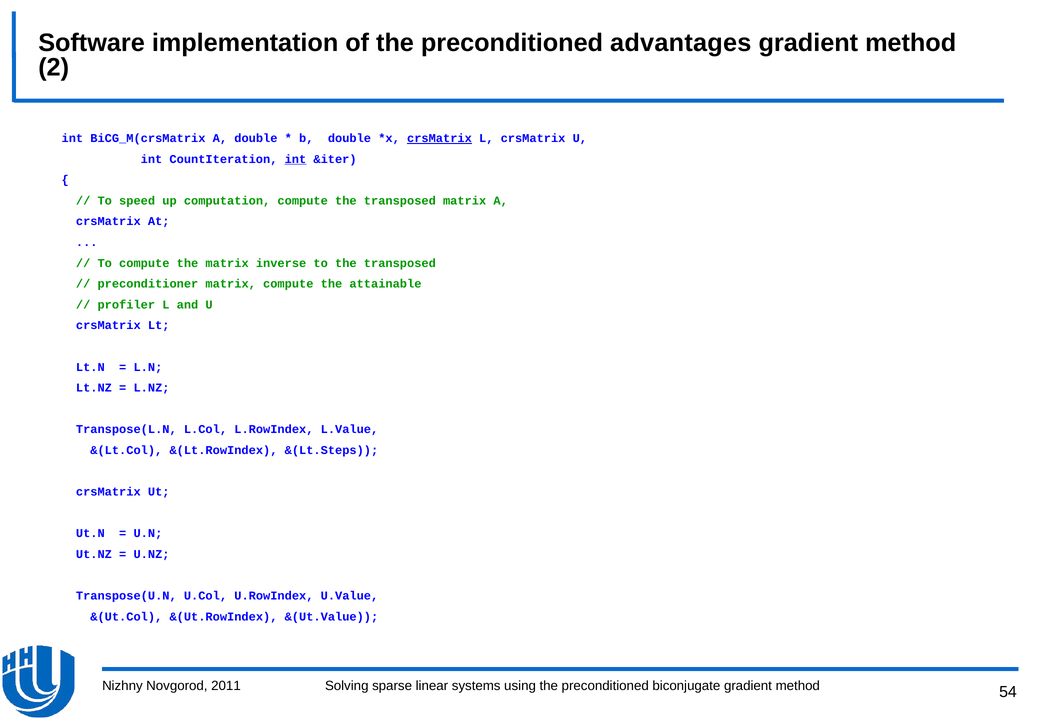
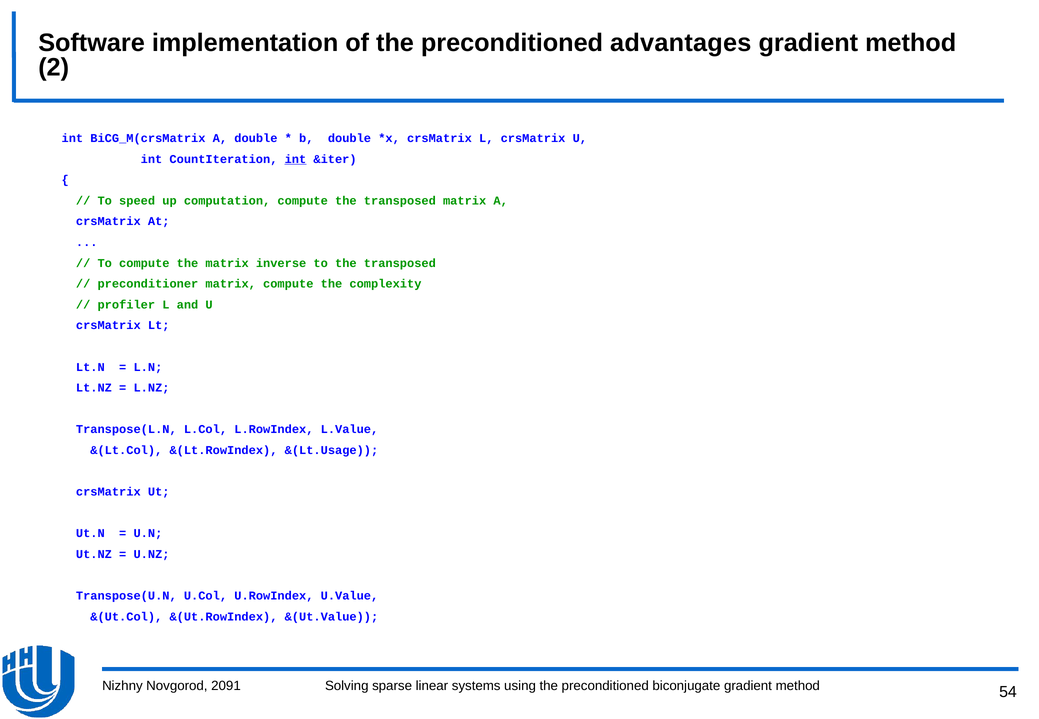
crsMatrix underline: present -> none (439, 138)
attainable: attainable -> complexity (385, 284)
&(Lt.Steps: &(Lt.Steps -> &(Lt.Usage (331, 450)
2011: 2011 -> 2091 (226, 686)
